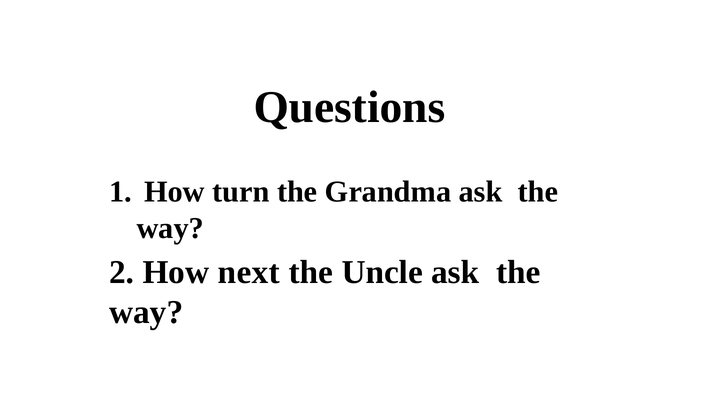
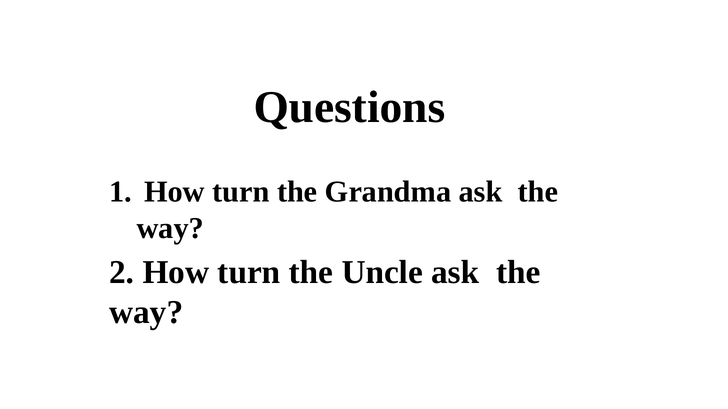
2 How next: next -> turn (249, 273)
